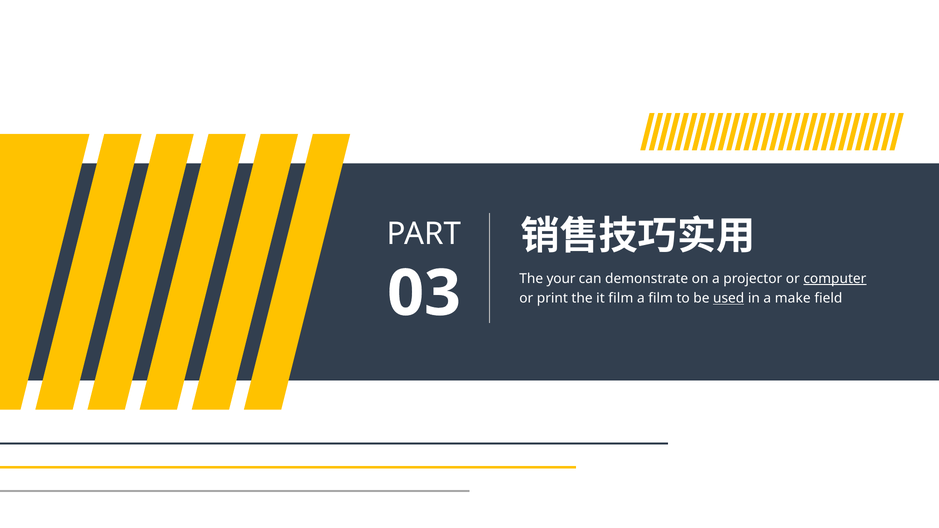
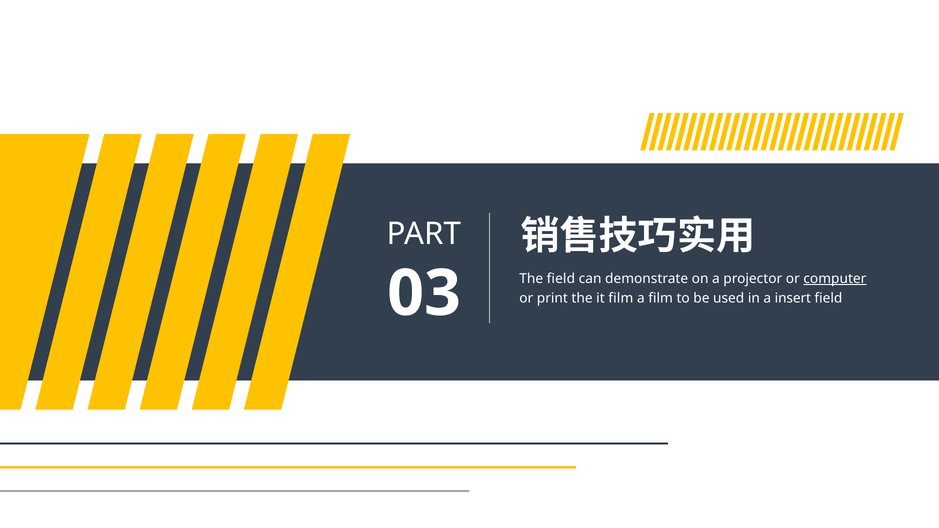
The your: your -> field (561, 279)
used underline: present -> none (729, 298)
make: make -> insert (793, 298)
